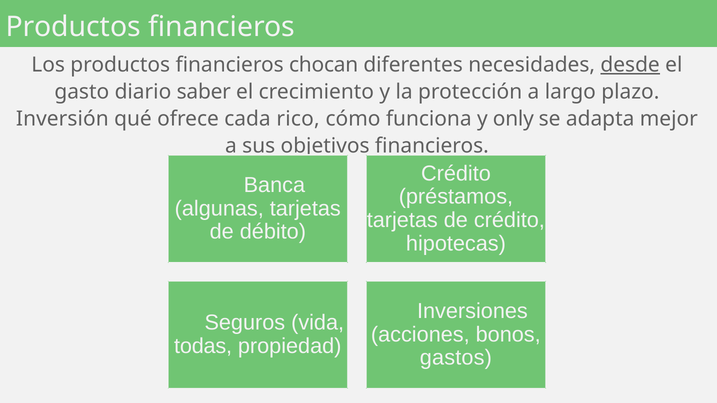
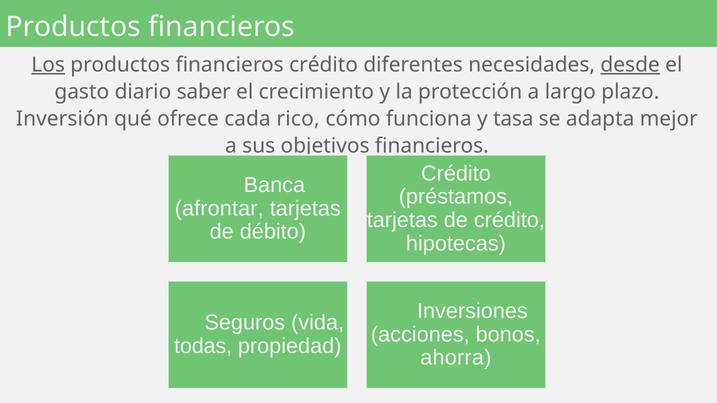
Los underline: none -> present (48, 65)
financieros chocan: chocan -> crédito (324, 65)
only: only -> tasa (513, 119)
algunas: algunas -> afrontar (219, 209)
gastos: gastos -> ahorra (456, 358)
